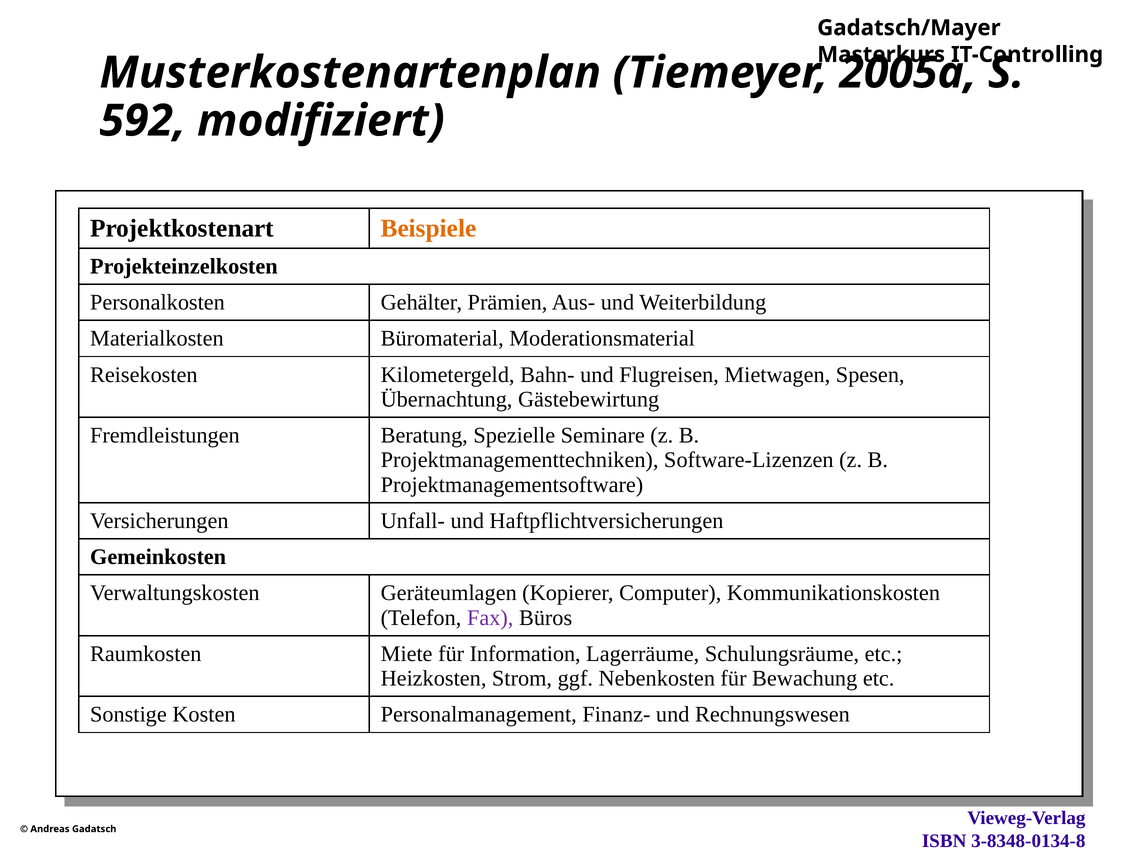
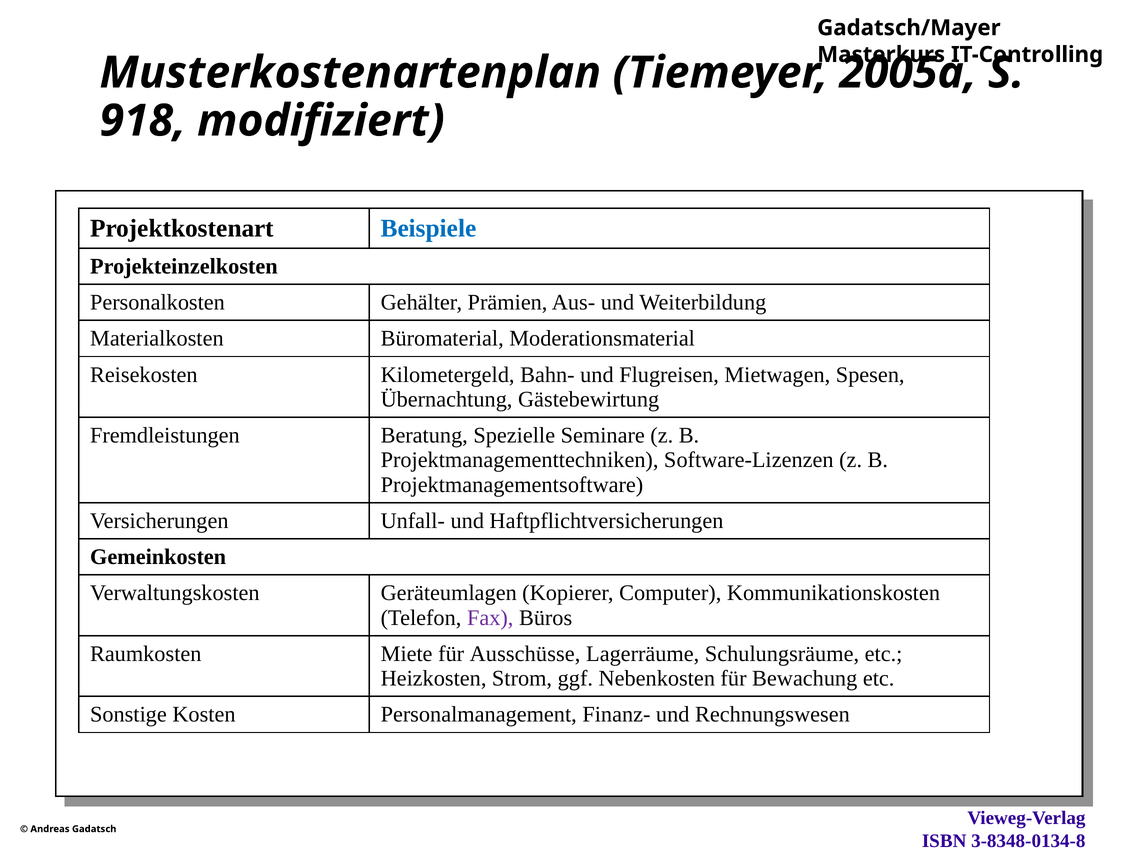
592: 592 -> 918 (143, 121)
Beispiele colour: orange -> blue (429, 228)
Information: Information -> Ausschüsse (525, 654)
